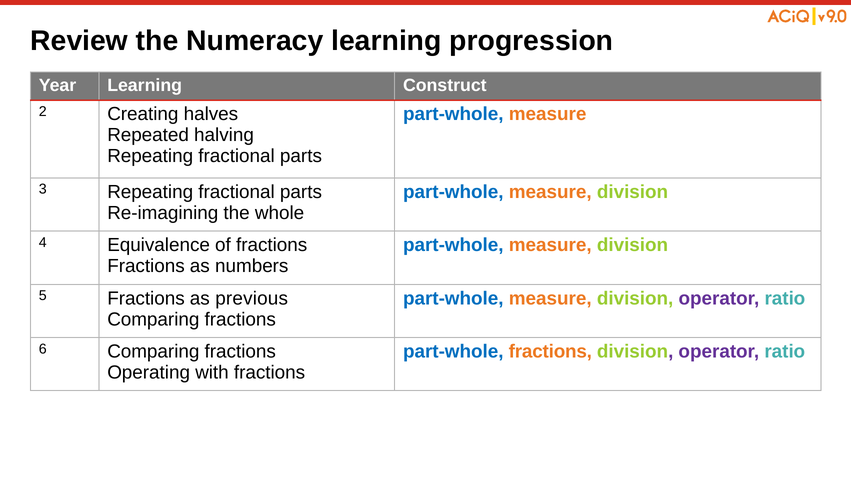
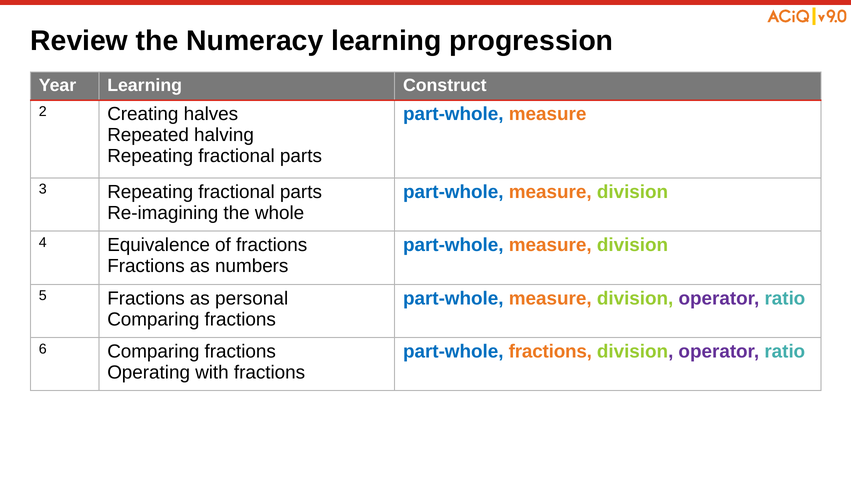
previous: previous -> personal (252, 298)
